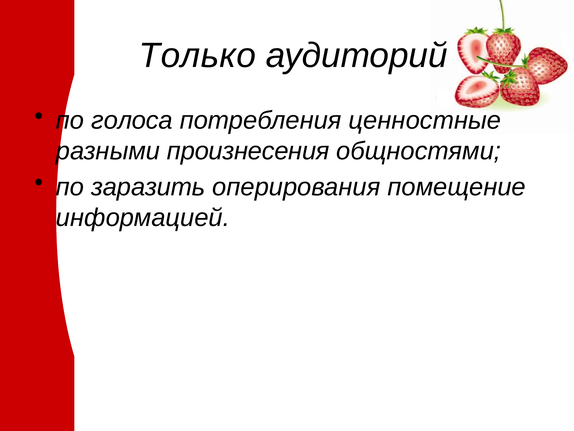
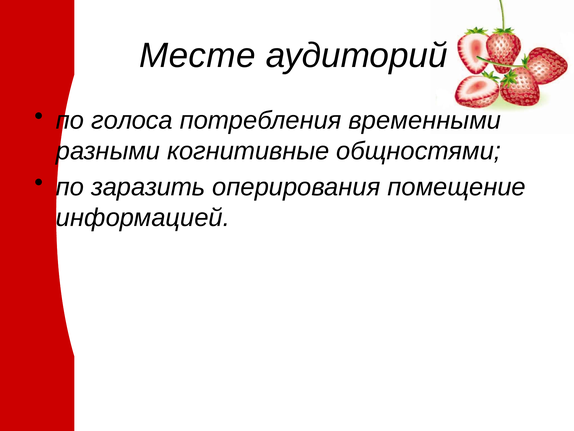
Только: Только -> Месте (197, 56)
ценностные: ценностные -> временными (425, 120)
произнесения: произнесения -> когнитивные (248, 151)
